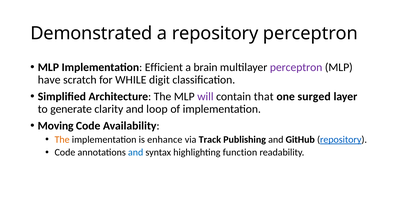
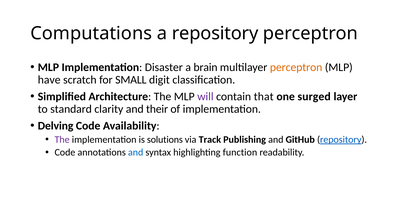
Demonstrated: Demonstrated -> Computations (91, 33)
Efficient: Efficient -> Disaster (164, 67)
perceptron colour: purple -> orange (296, 67)
WHILE: WHILE -> SMALL (131, 80)
generate: generate -> standard (71, 109)
loop: loop -> their (157, 109)
Moving: Moving -> Delving (56, 126)
The colour: orange -> purple (62, 139)
enhance: enhance -> solutions (165, 139)
